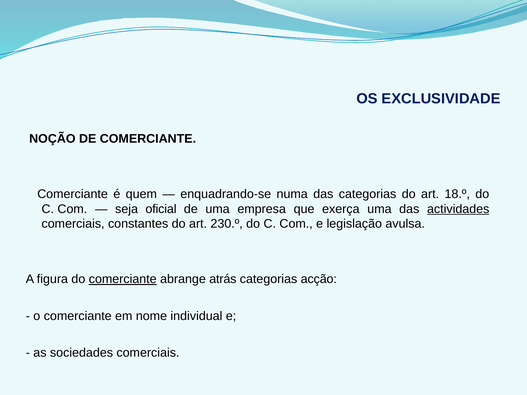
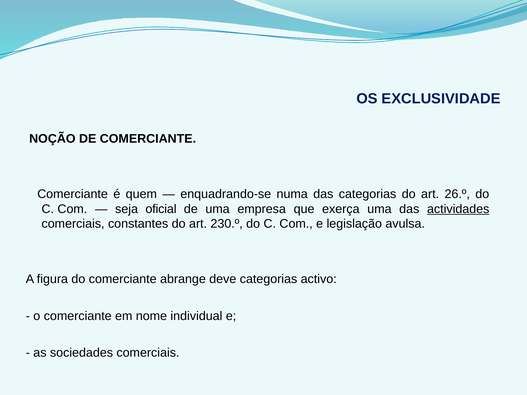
18.º: 18.º -> 26.º (457, 194)
comerciante underline: present -> none (123, 279)
atrás: atrás -> deve (223, 279)
acção: acção -> activo (319, 279)
